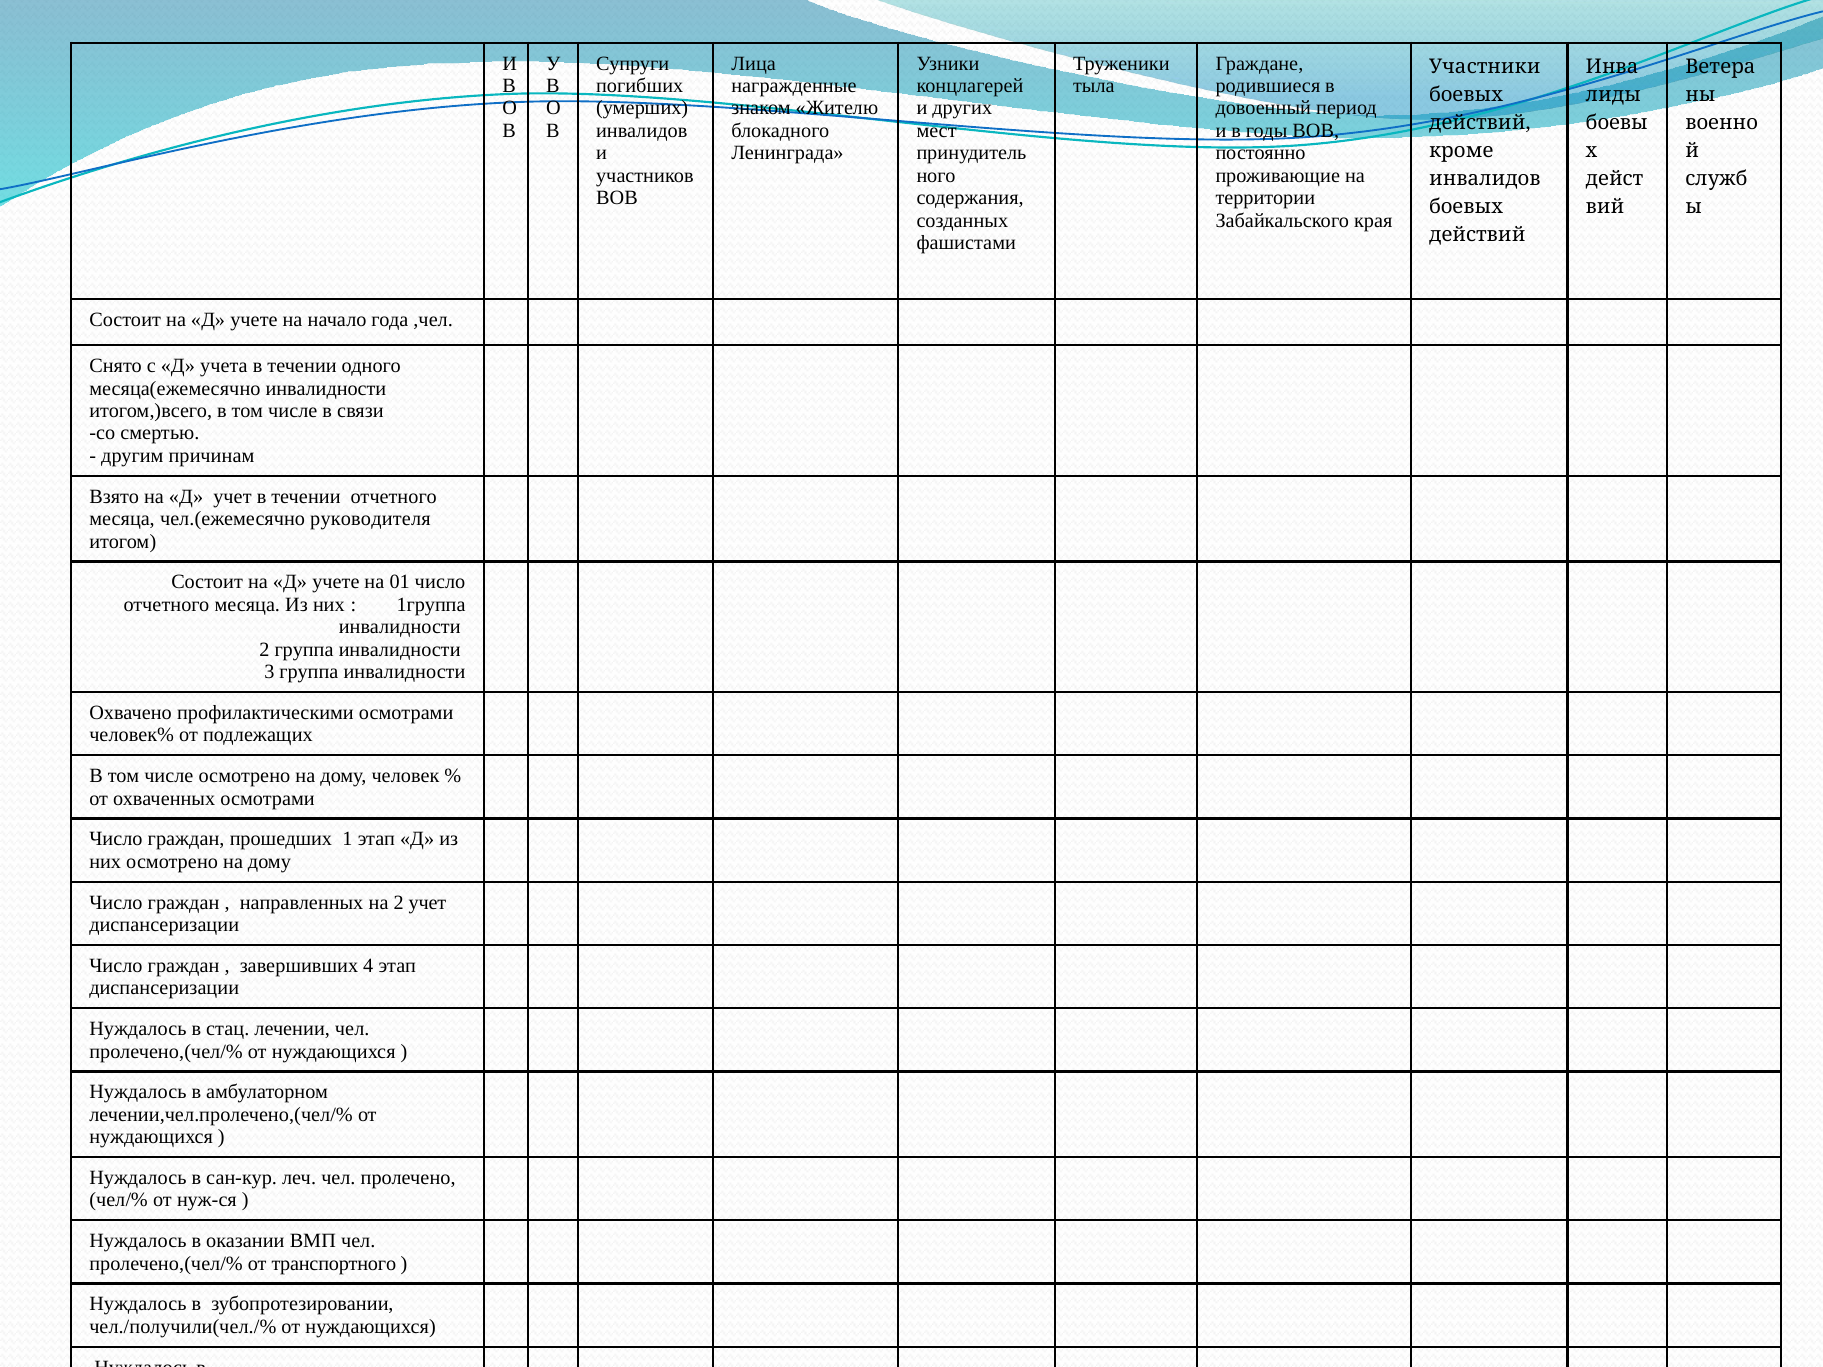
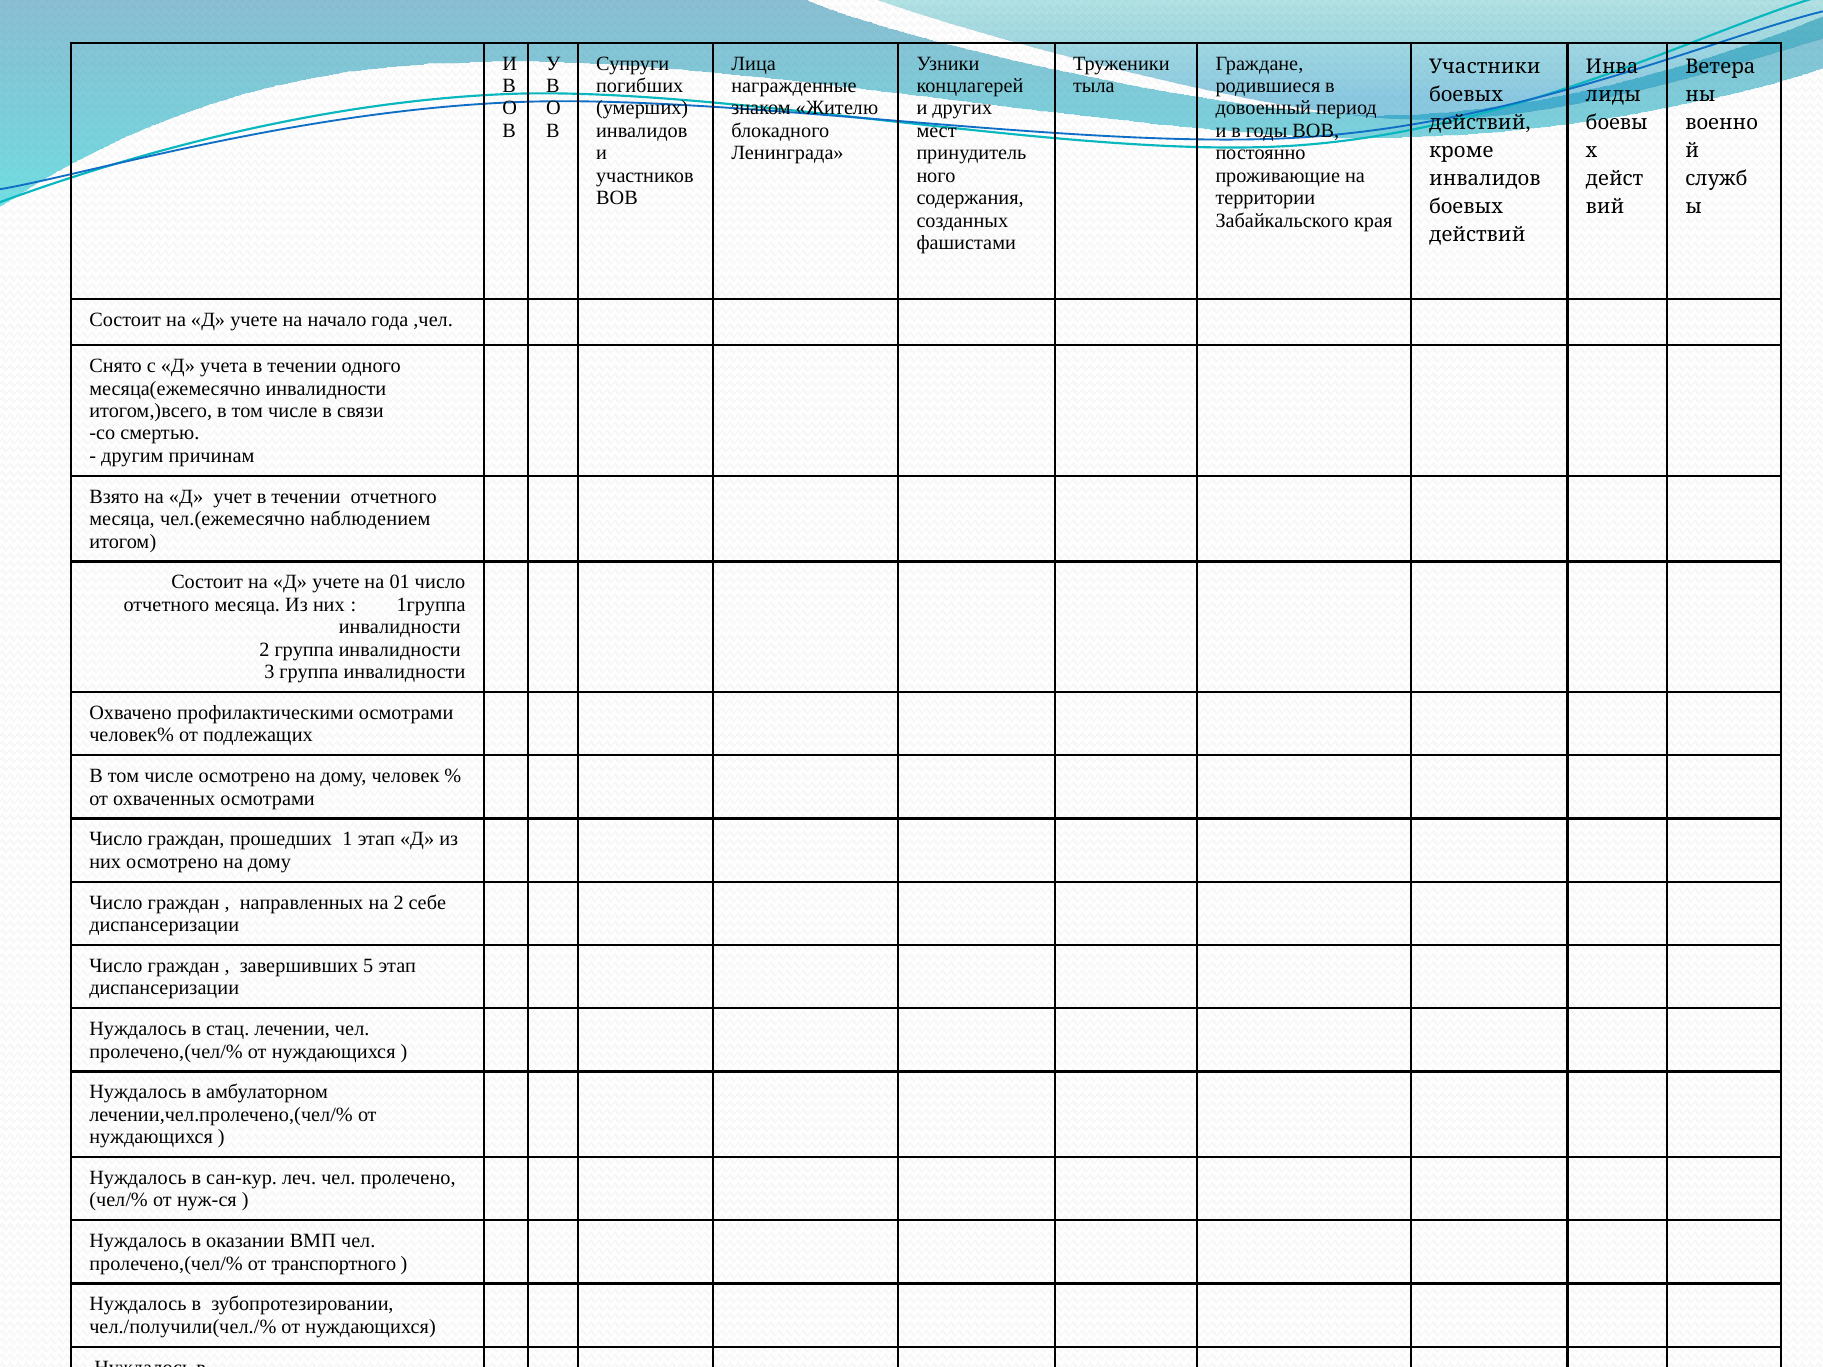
руководителя: руководителя -> наблюдением (370, 519)
2 учет: учет -> себе (427, 903)
4: 4 -> 5 (368, 966)
